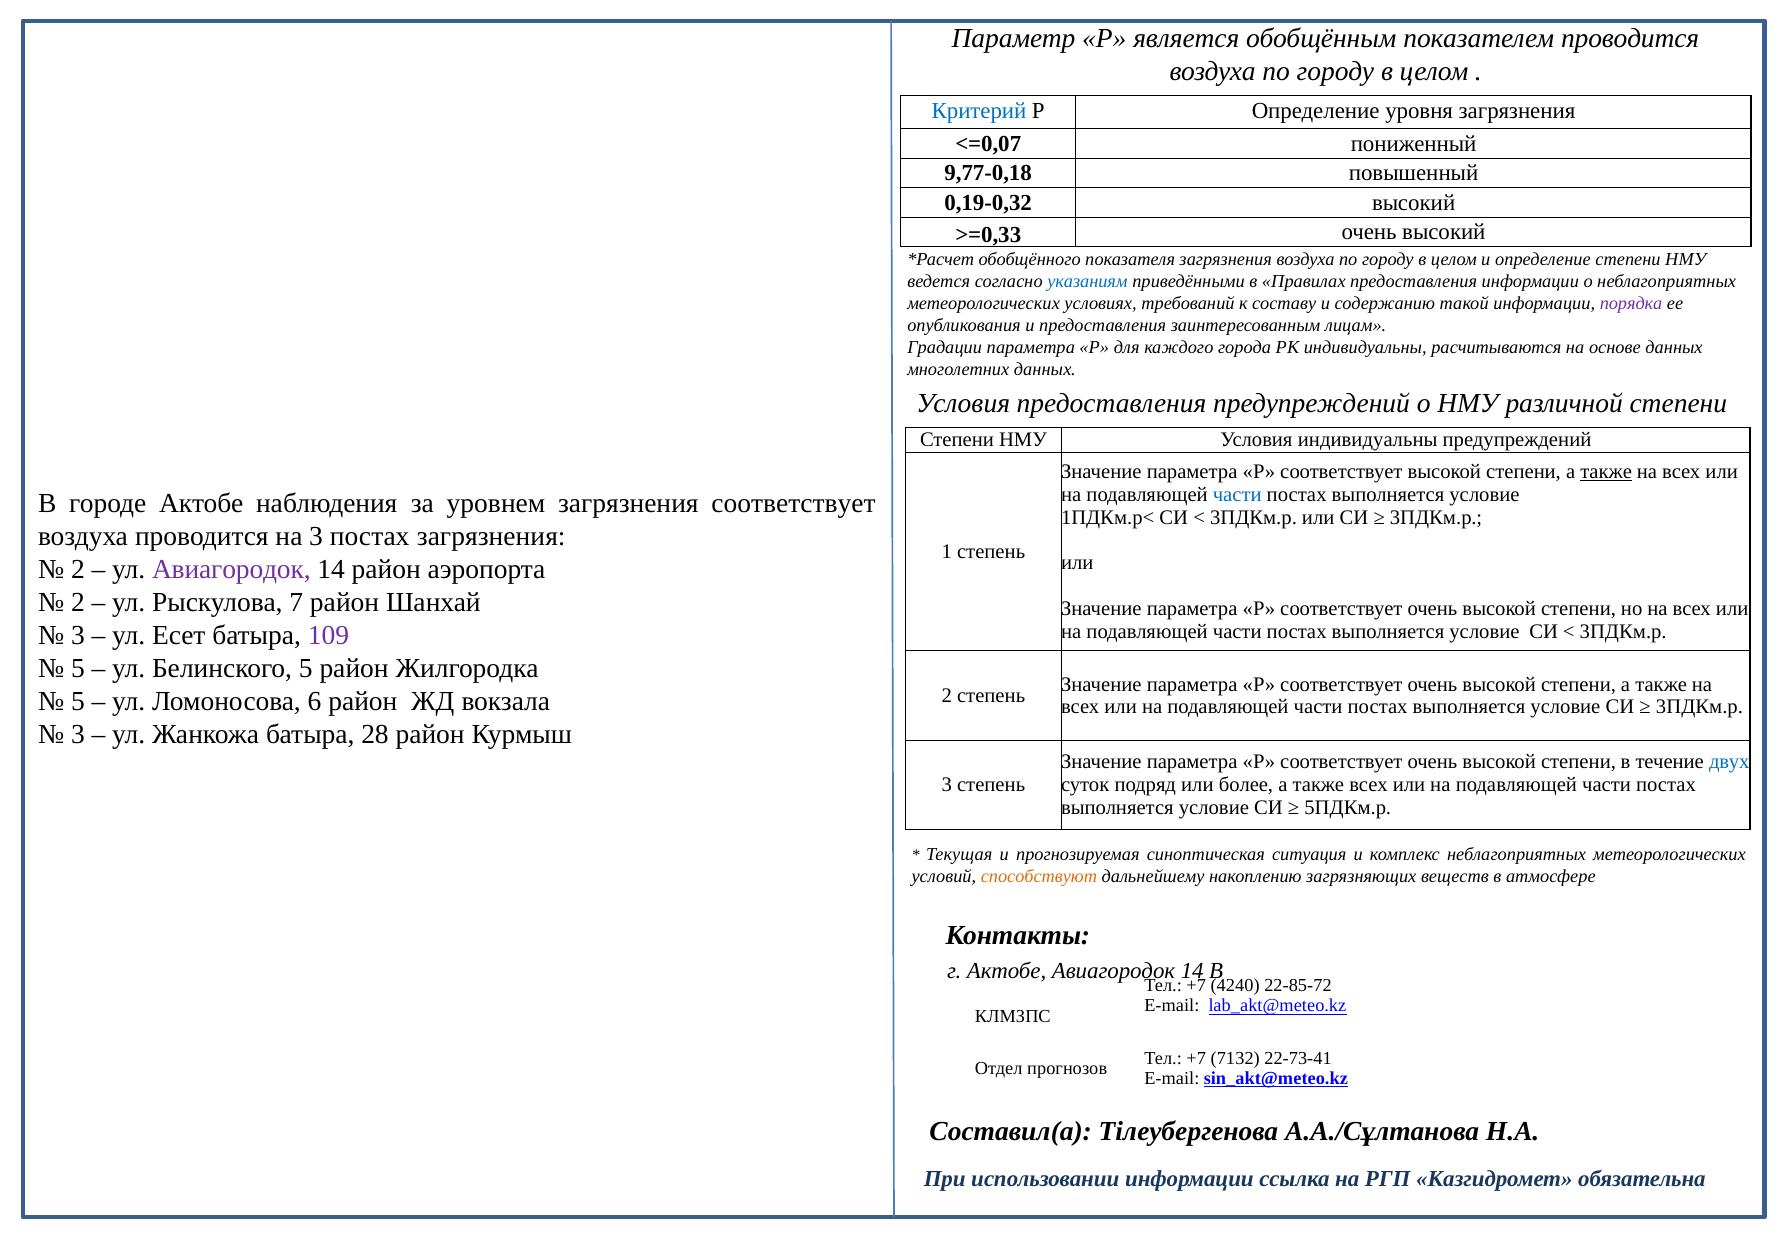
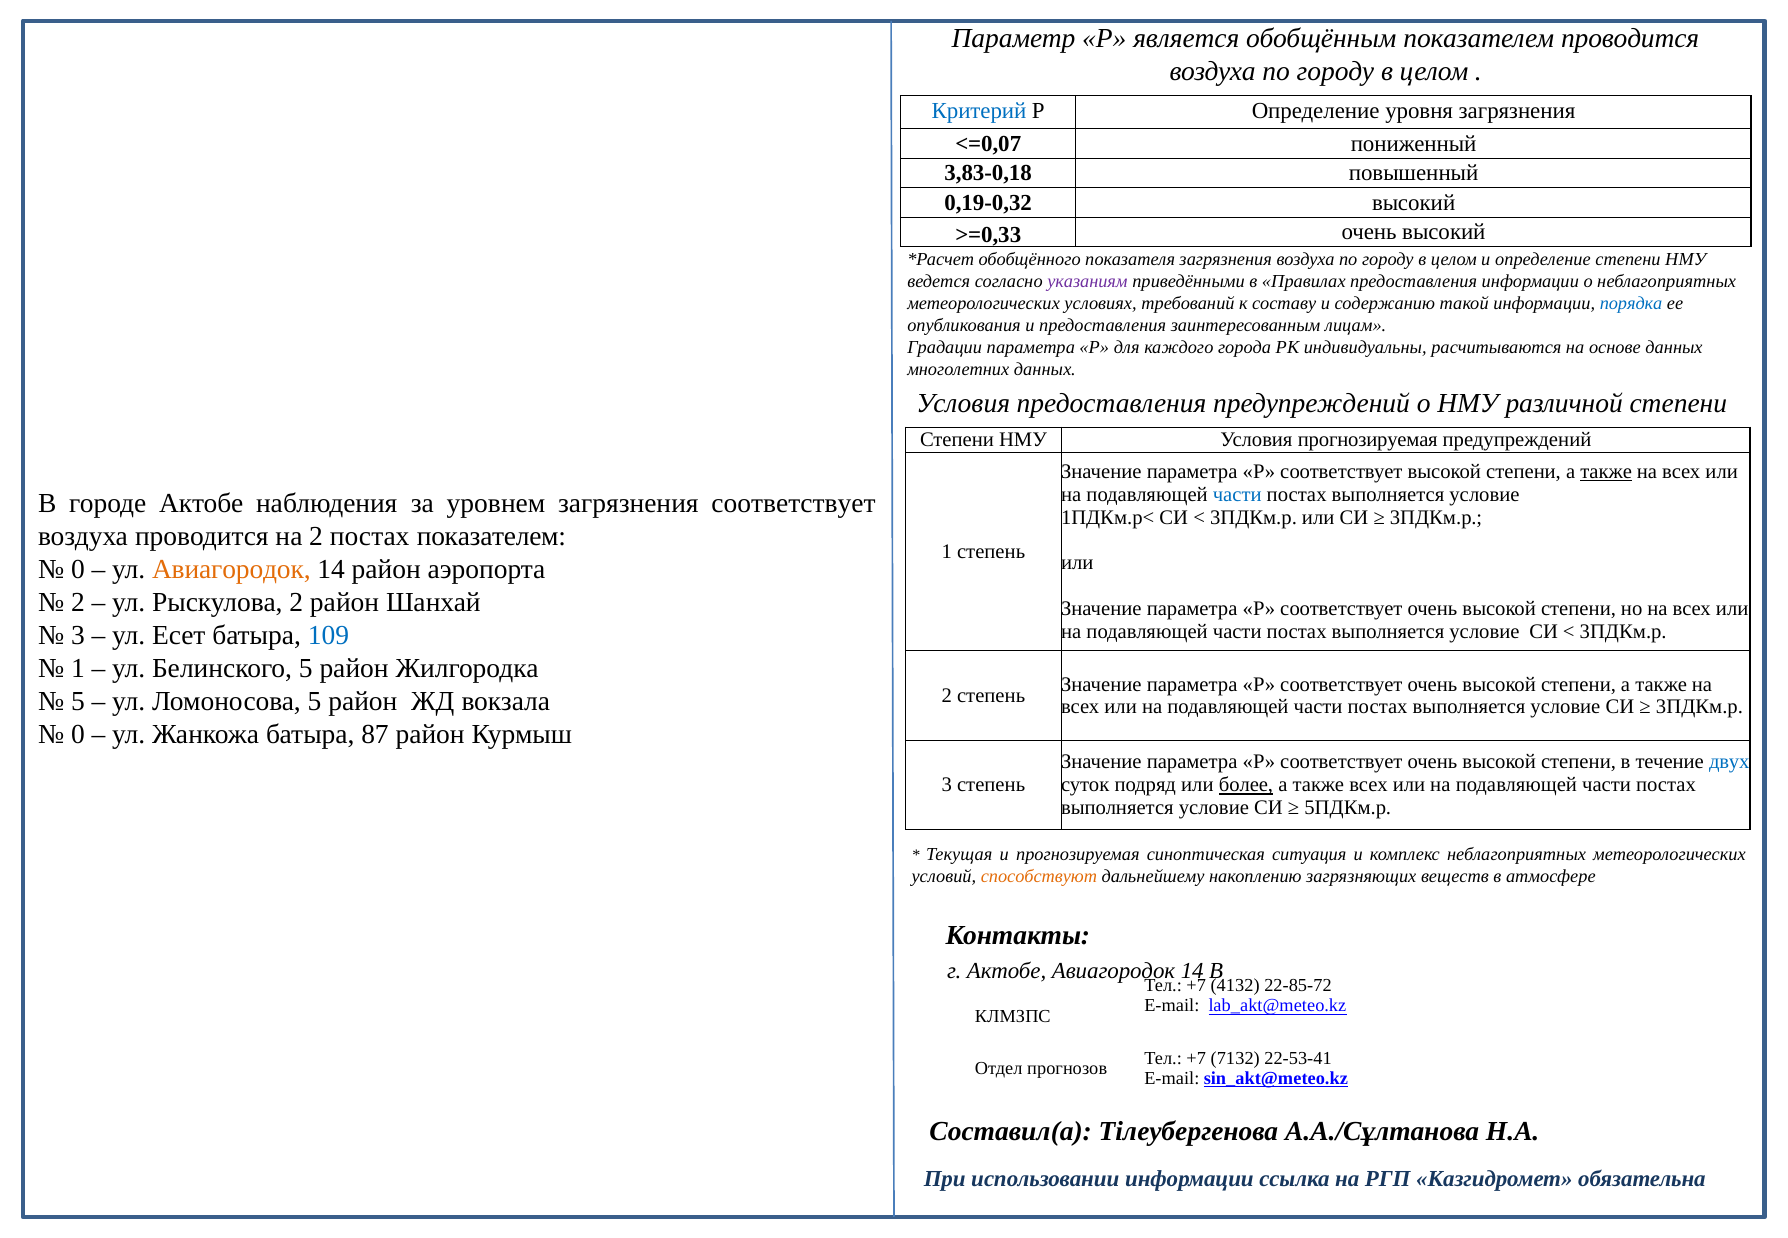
9,77-0,18: 9,77-0,18 -> 3,83-0,18 (988, 173)
указаниям colour: blue -> purple (1087, 281)
порядка colour: purple -> blue (1631, 303)
Условия индивидуальны: индивидуальны -> прогнозируемая (1368, 440)
на 3: 3 -> 2 (316, 537)
постах загрязнения: загрязнения -> показателем (491, 537)
2: 2 -> 0 (78, 570)
Авиагородок colour: purple -> orange (231, 570)
Рыскулова 7: 7 -> 2 (296, 603)
109 colour: purple -> blue (329, 636)
5: 5 -> 1 (78, 669)
Ломоносова 6: 6 -> 5 (315, 702)
3: 3 -> 0 (78, 735)
28: 28 -> 87 (375, 735)
более underline: none -> present (1246, 785)
4240: 4240 -> 4132 (1235, 985)
22-73-41: 22-73-41 -> 22-53-41 (1298, 1058)
